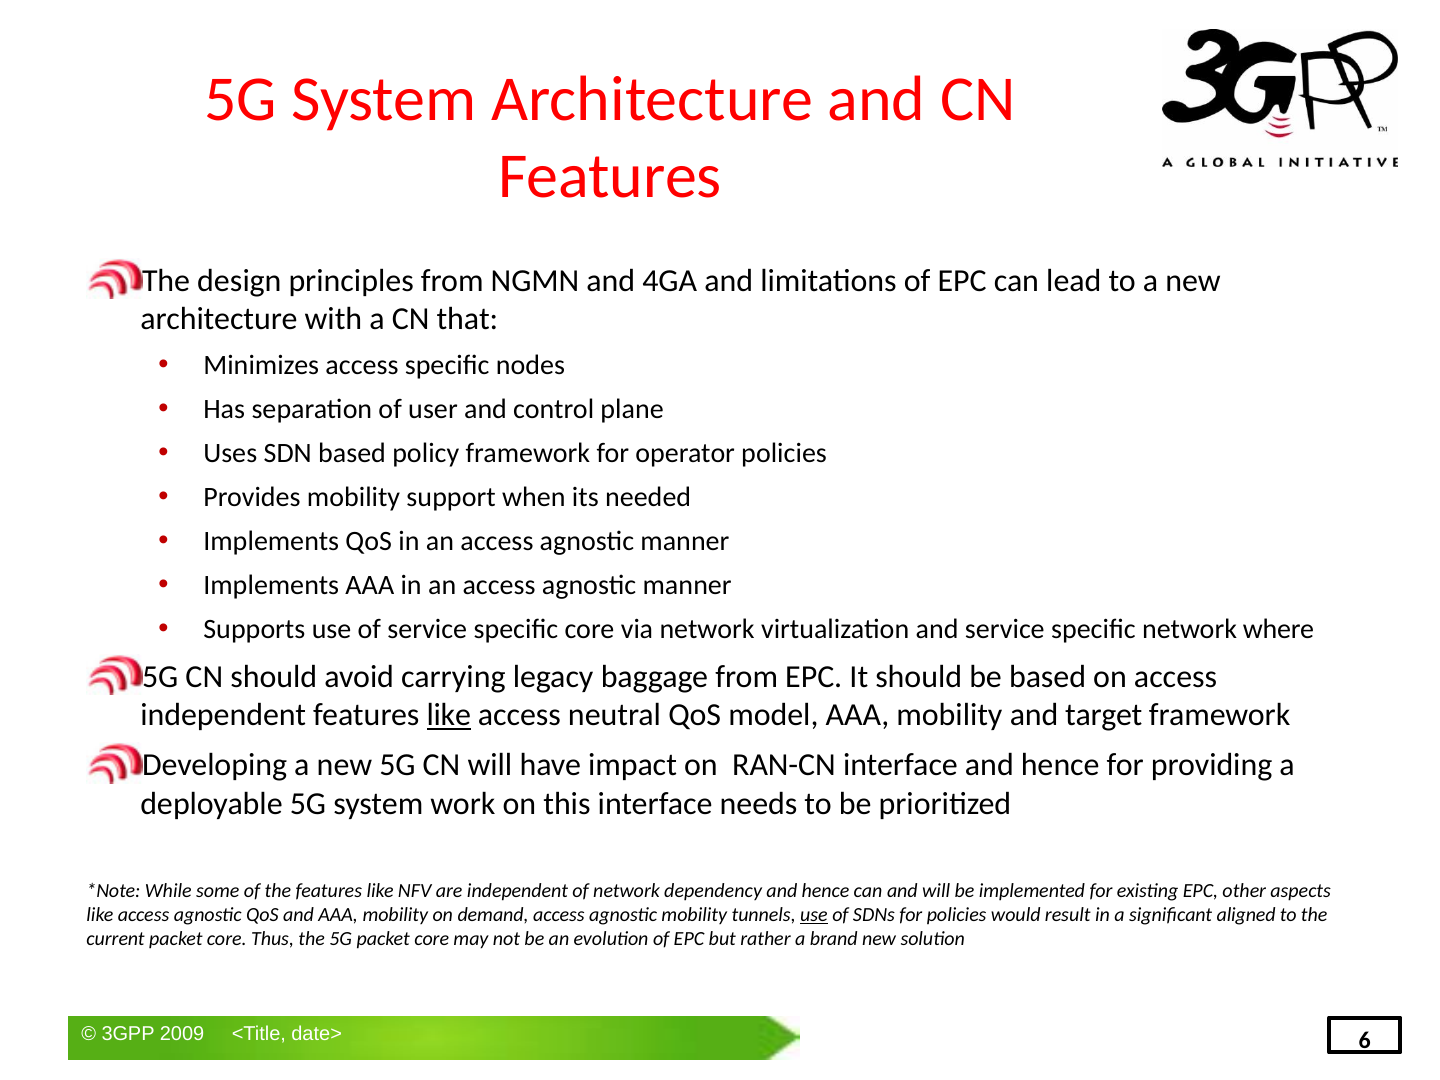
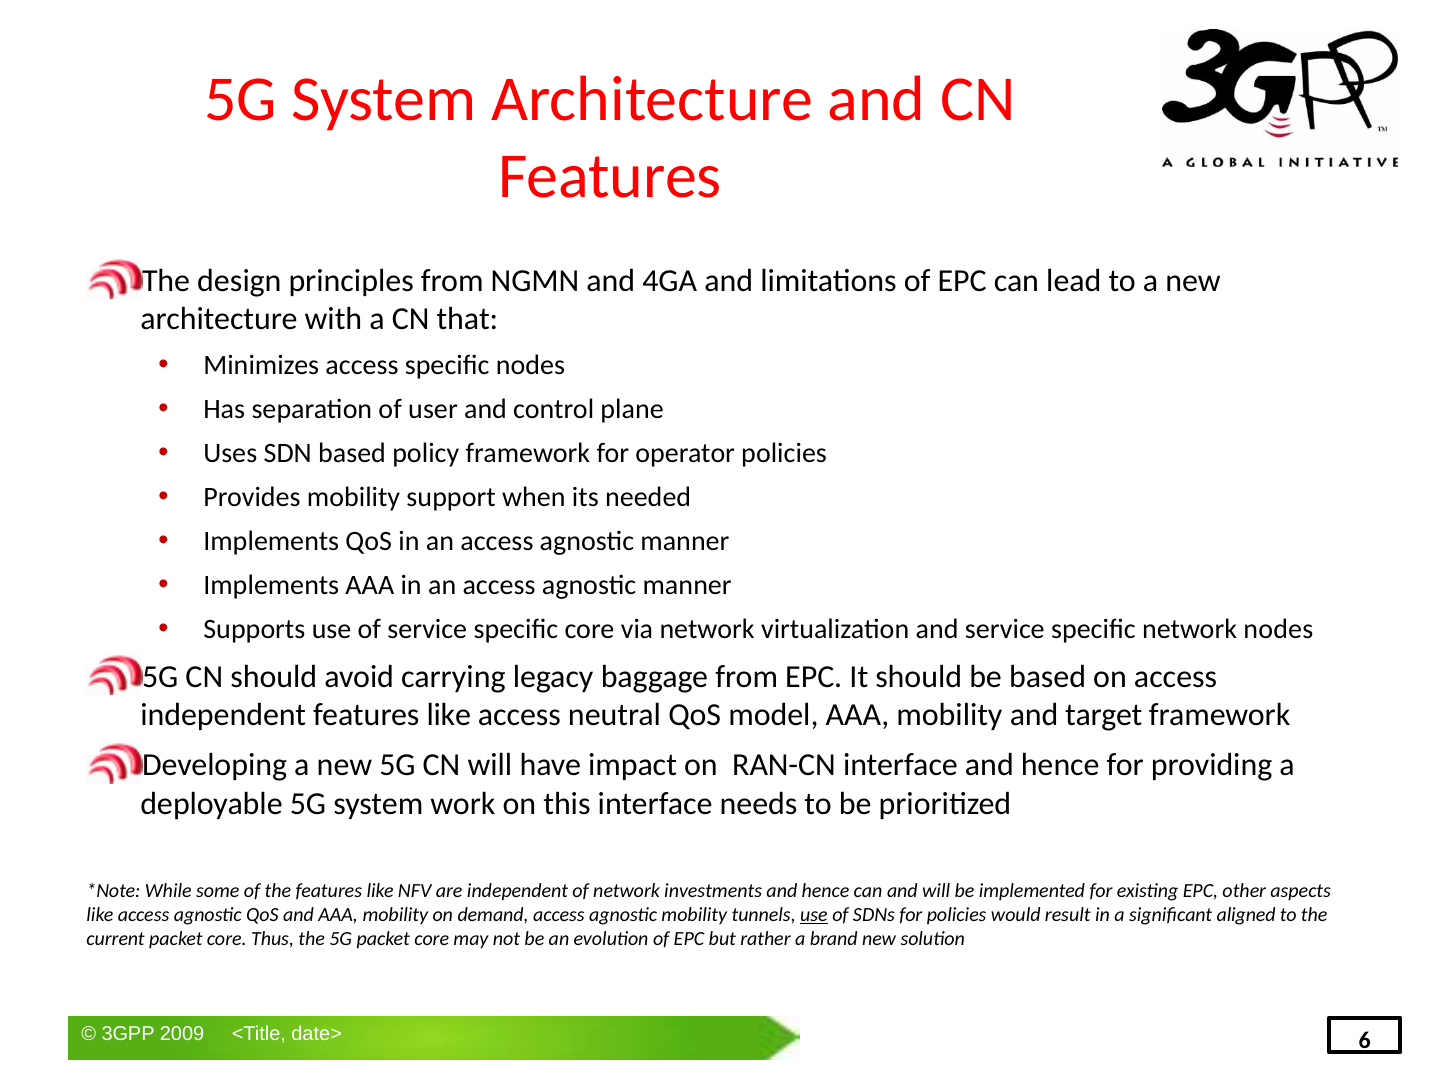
network where: where -> nodes (1278, 629)
like underline: present -> none (449, 715)
dependency: dependency -> investments (713, 891)
